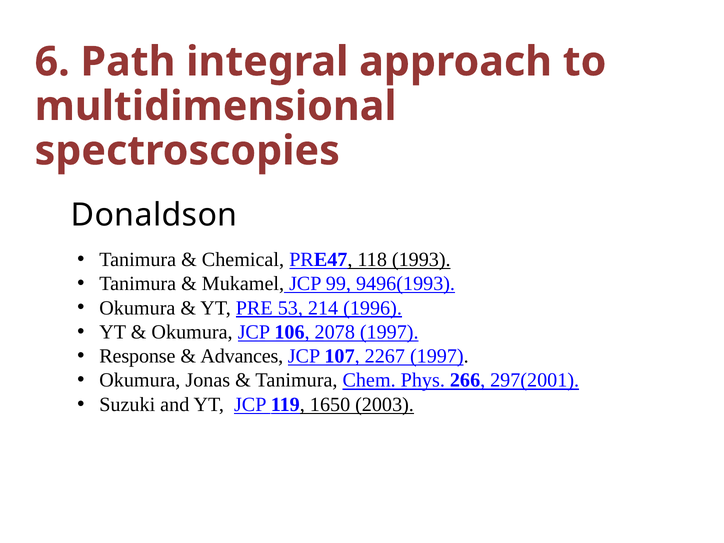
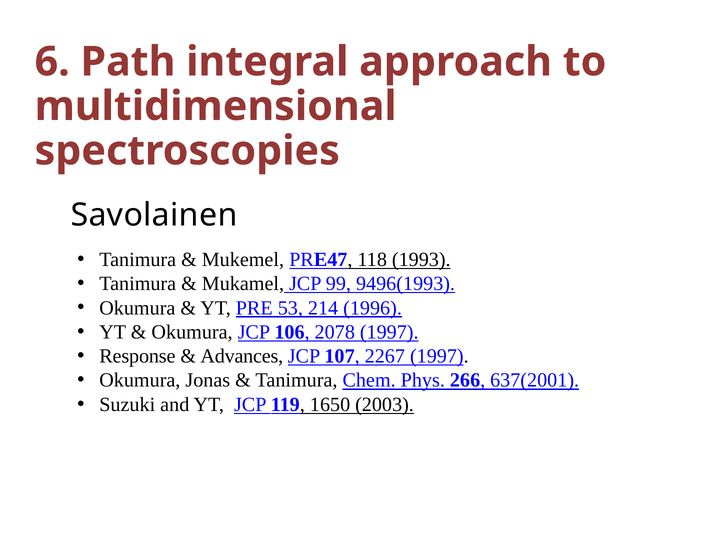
Donaldson: Donaldson -> Savolainen (154, 215)
Chemical: Chemical -> Mukemel (243, 260)
297(2001: 297(2001 -> 637(2001 (535, 380)
